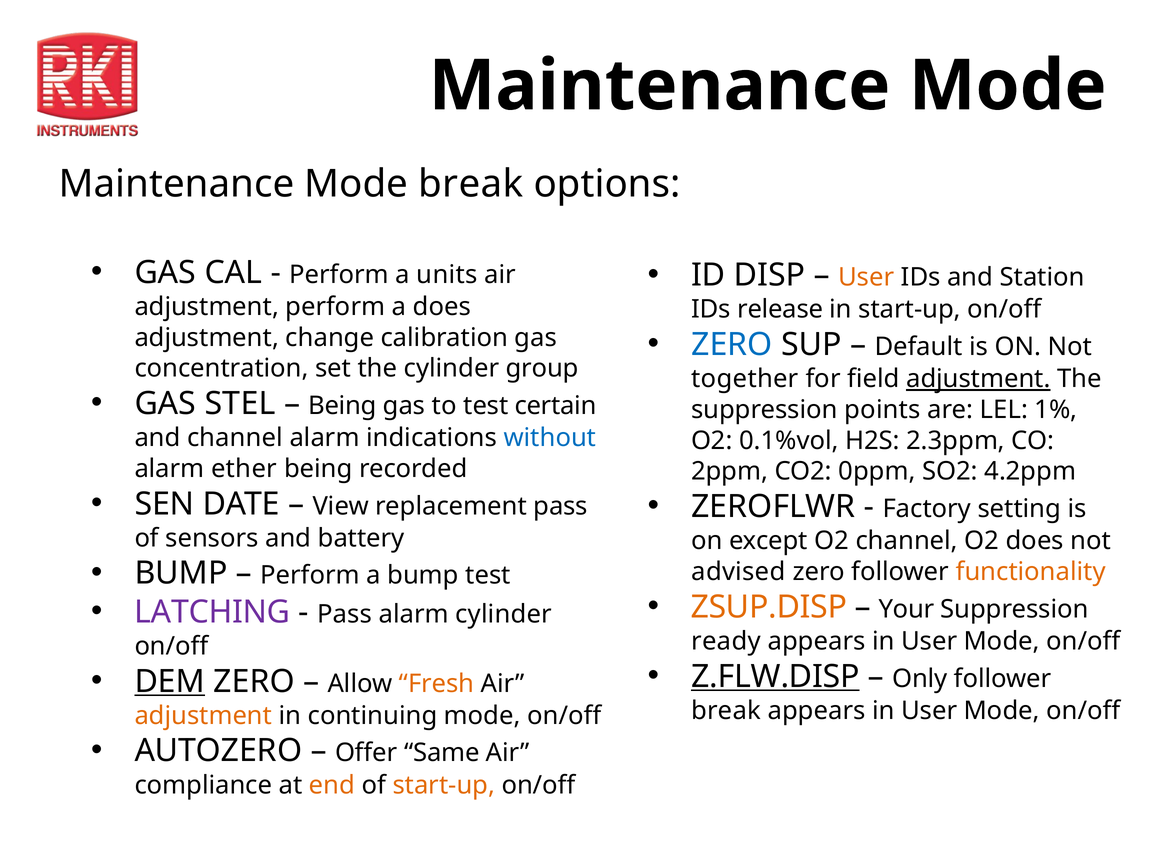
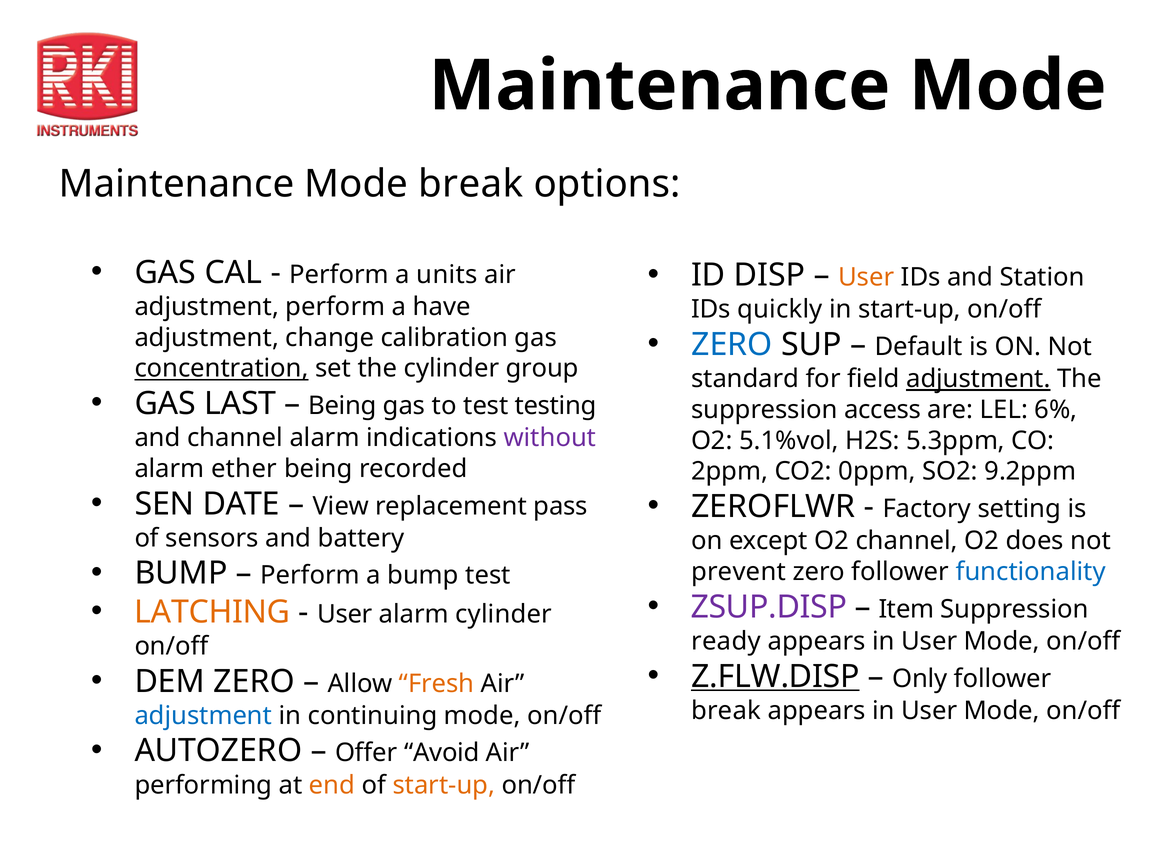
a does: does -> have (442, 307)
release: release -> quickly (780, 309)
concentration underline: none -> present (221, 368)
together: together -> standard (745, 379)
STEL: STEL -> LAST (240, 404)
certain: certain -> testing (556, 406)
points: points -> access (883, 410)
1%: 1% -> 6% (1056, 410)
without colour: blue -> purple (550, 438)
0.1%vol: 0.1%vol -> 5.1%vol (789, 441)
2.3ppm: 2.3ppm -> 5.3ppm (956, 441)
4.2ppm: 4.2ppm -> 9.2ppm (1030, 471)
advised: advised -> prevent (738, 572)
functionality colour: orange -> blue (1031, 572)
ZSUP.DISP colour: orange -> purple (769, 607)
Your: Your -> Item (906, 609)
LATCHING colour: purple -> orange (212, 612)
Pass: Pass -> User (345, 614)
DEM underline: present -> none (170, 681)
adjustment colour: orange -> blue (203, 715)
Same: Same -> Avoid (442, 753)
compliance: compliance -> performing (203, 785)
